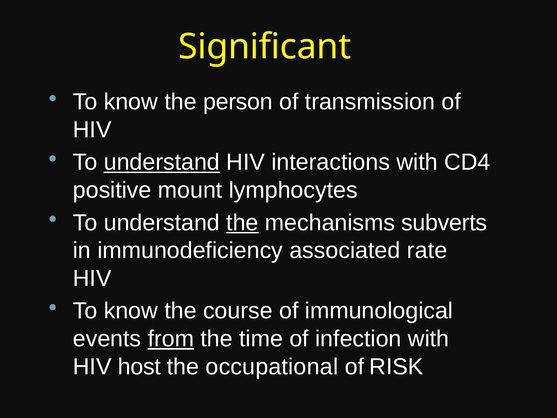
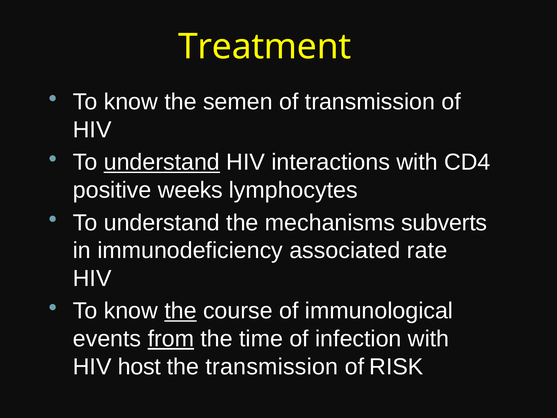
Significant: Significant -> Treatment (265, 47)
person: person -> semen (238, 102)
mount: mount -> weeks (190, 190)
the underline: present -> none (242, 223)
the underline: none -> present (180, 311)
the occupational: occupational -> transmission (272, 366)
